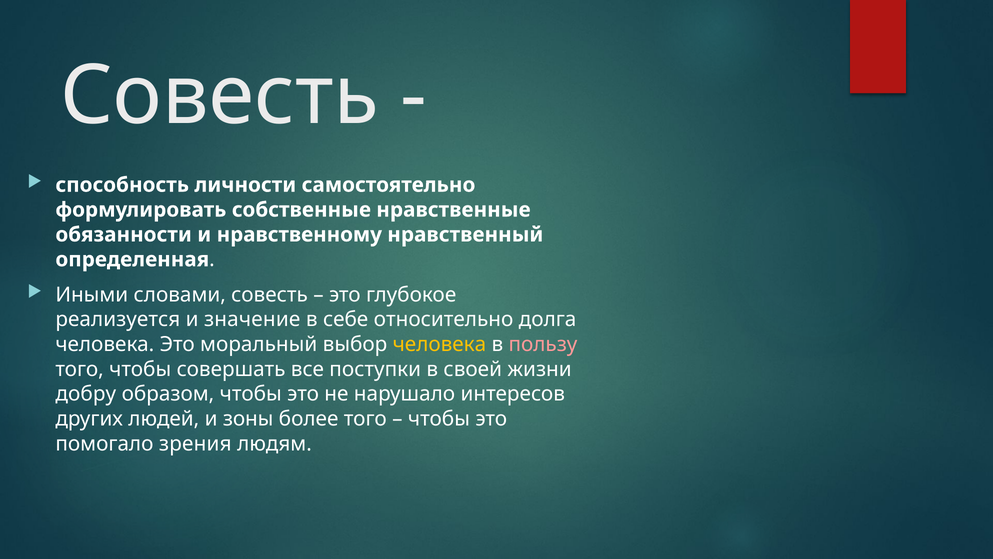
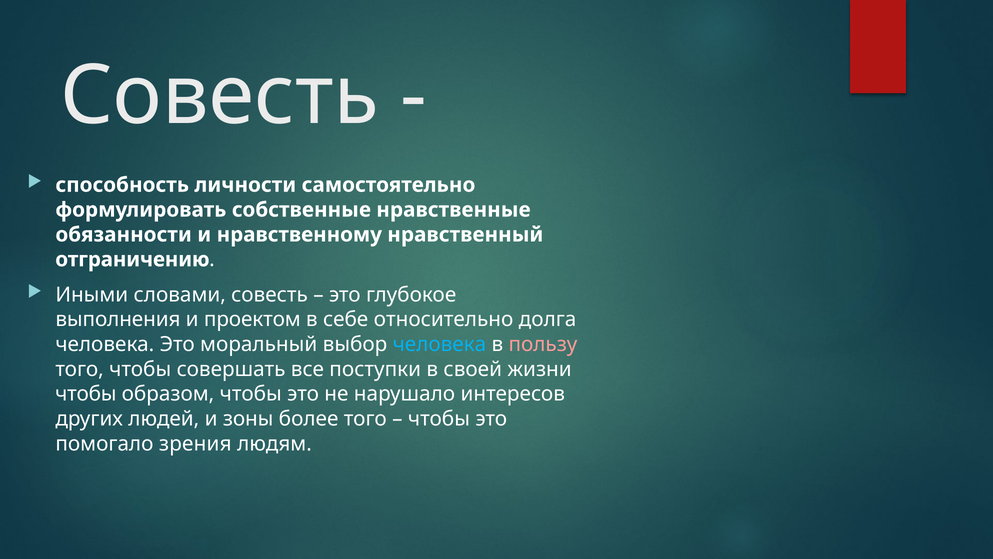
определенная: определенная -> отграничению (132, 259)
реализуется: реализуется -> выполнения (118, 319)
значение: значение -> проектом (252, 319)
человека colour: yellow -> light blue (439, 344)
добру: добру -> чтобы (86, 394)
